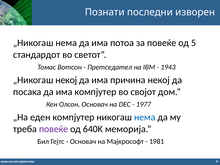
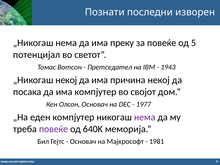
потоа: потоа -> преку (122, 43)
стандардот: стандардот -> потенцијал (37, 55)
нема colour: blue -> purple (145, 117)
